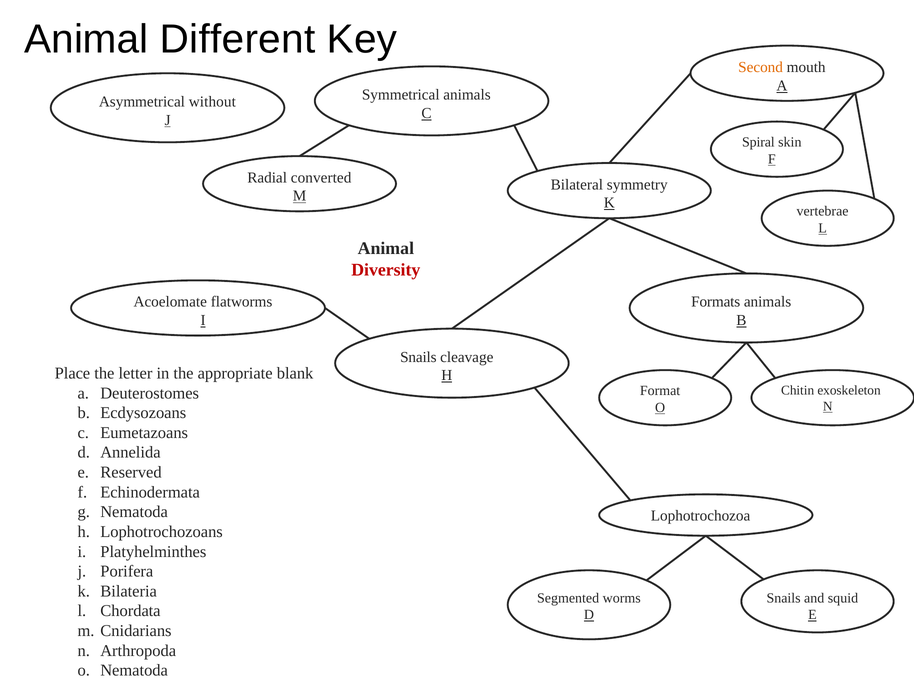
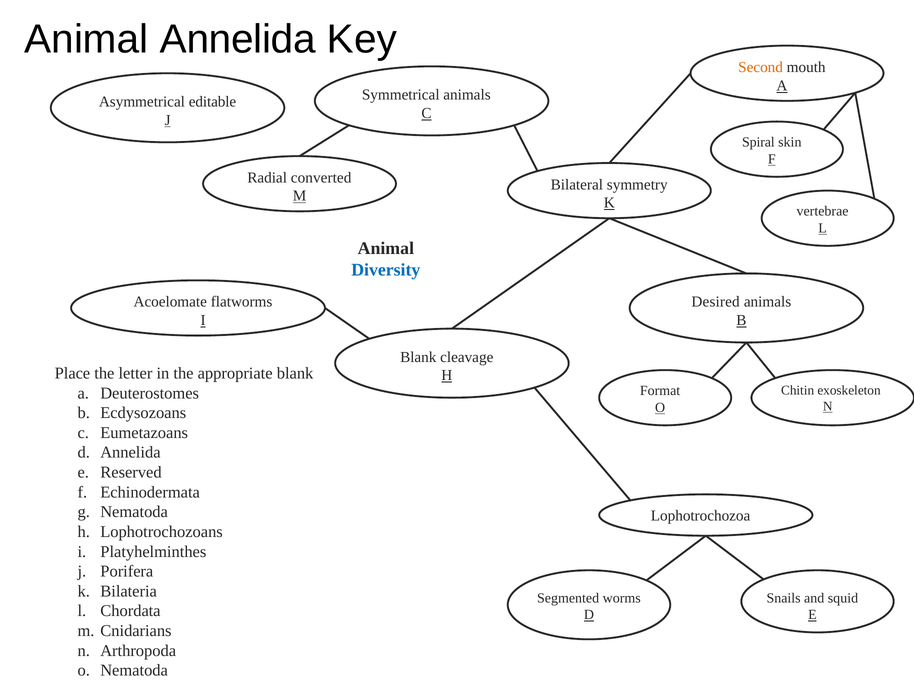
Animal Different: Different -> Annelida (238, 39)
without: without -> editable (212, 102)
Diversity colour: red -> blue (386, 270)
Formats: Formats -> Desired (716, 302)
Snails: Snails -> Blank (418, 357)
